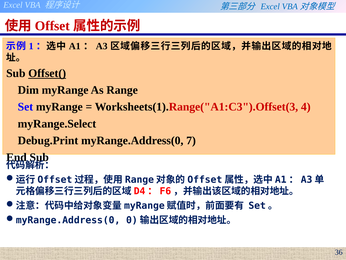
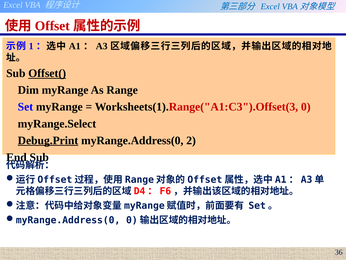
4: 4 -> 0 (306, 107)
Debug.Print underline: none -> present (48, 140)
7: 7 -> 2 (191, 140)
